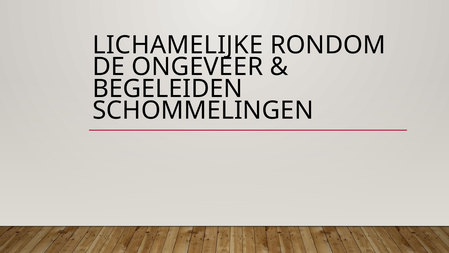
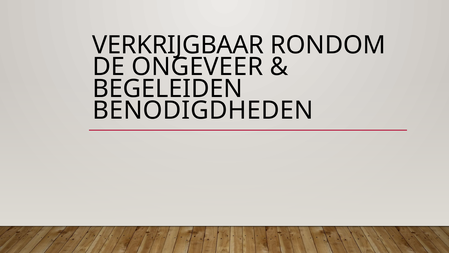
LICHAMELIJKE: LICHAMELIJKE -> VERKRIJGBAAR (178, 45)
SCHOMMELINGEN: SCHOMMELINGEN -> BENODIGDHEDEN (203, 110)
